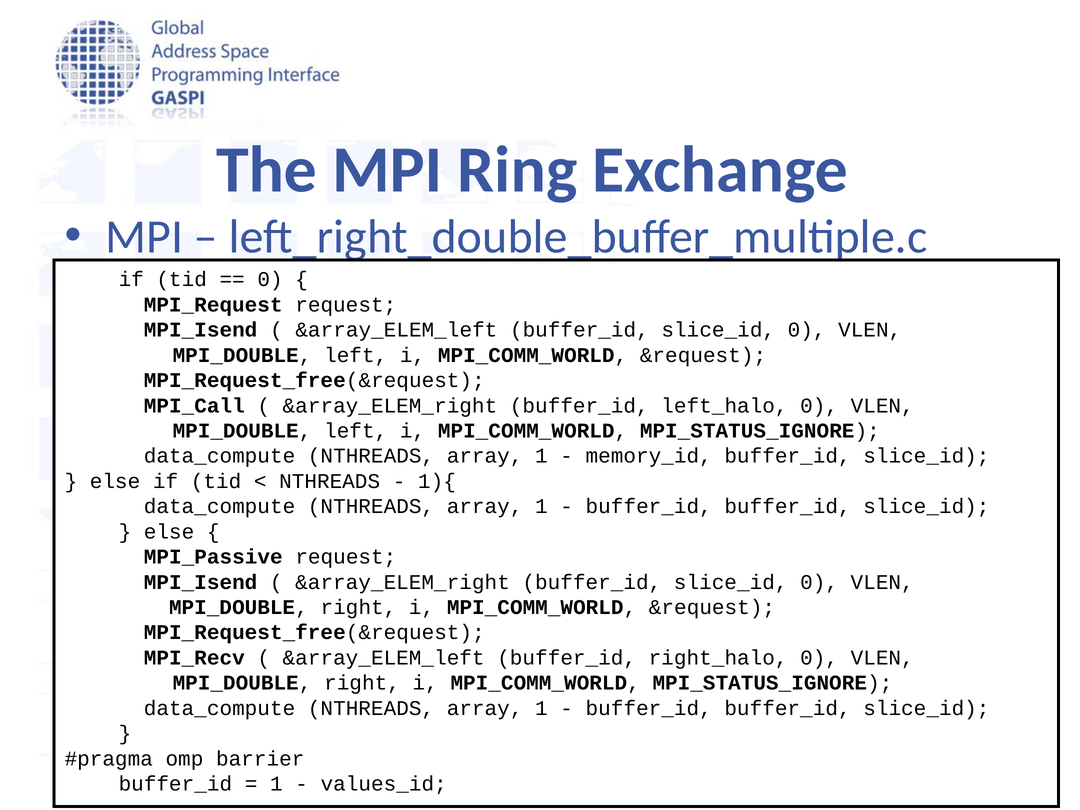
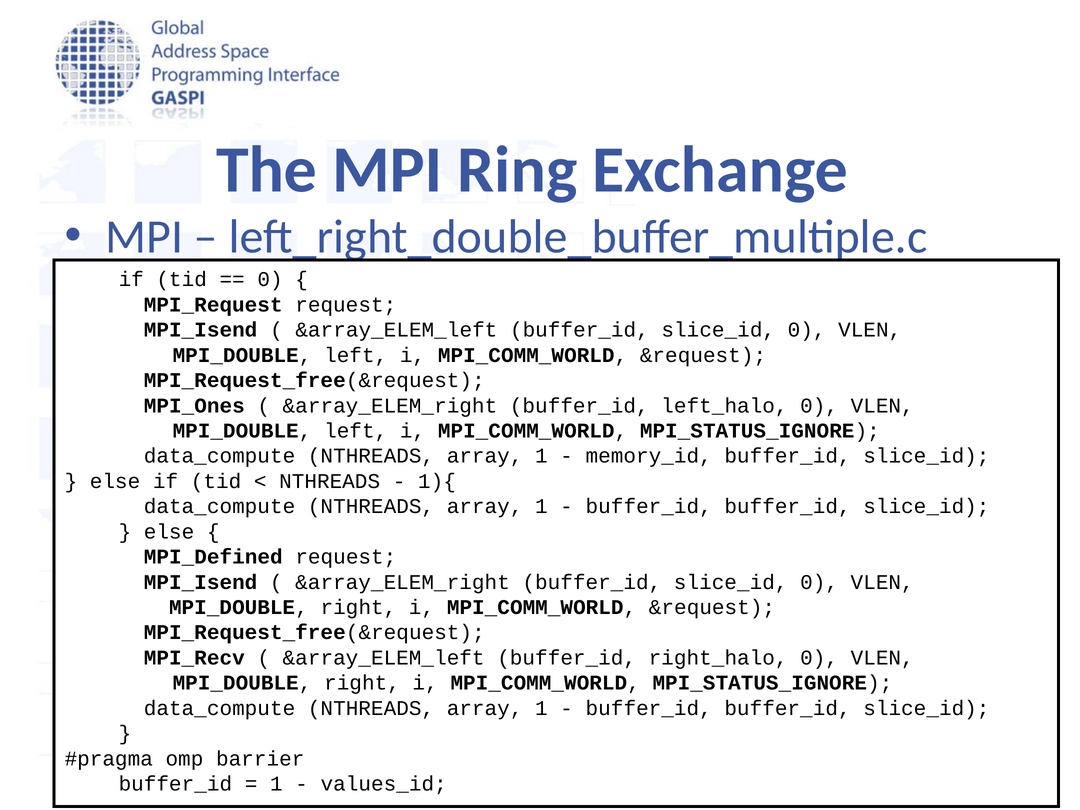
MPI_Call: MPI_Call -> MPI_Ones (194, 406)
MPI_Passive: MPI_Passive -> MPI_Defined (213, 557)
